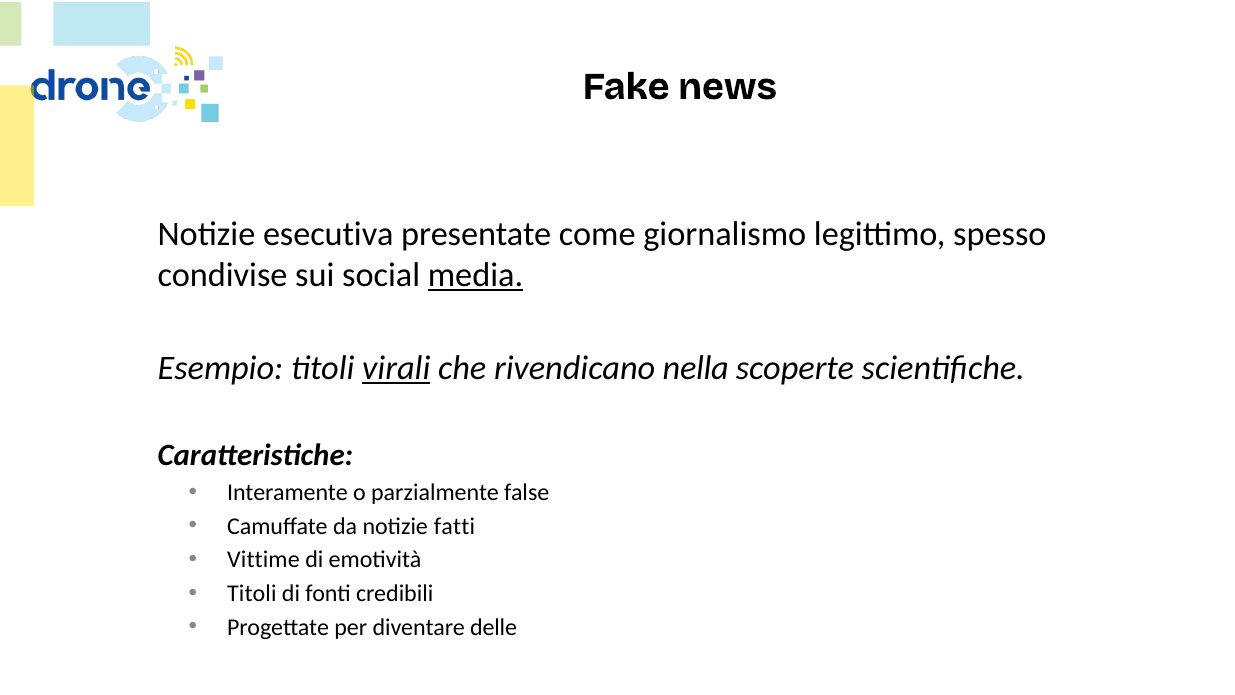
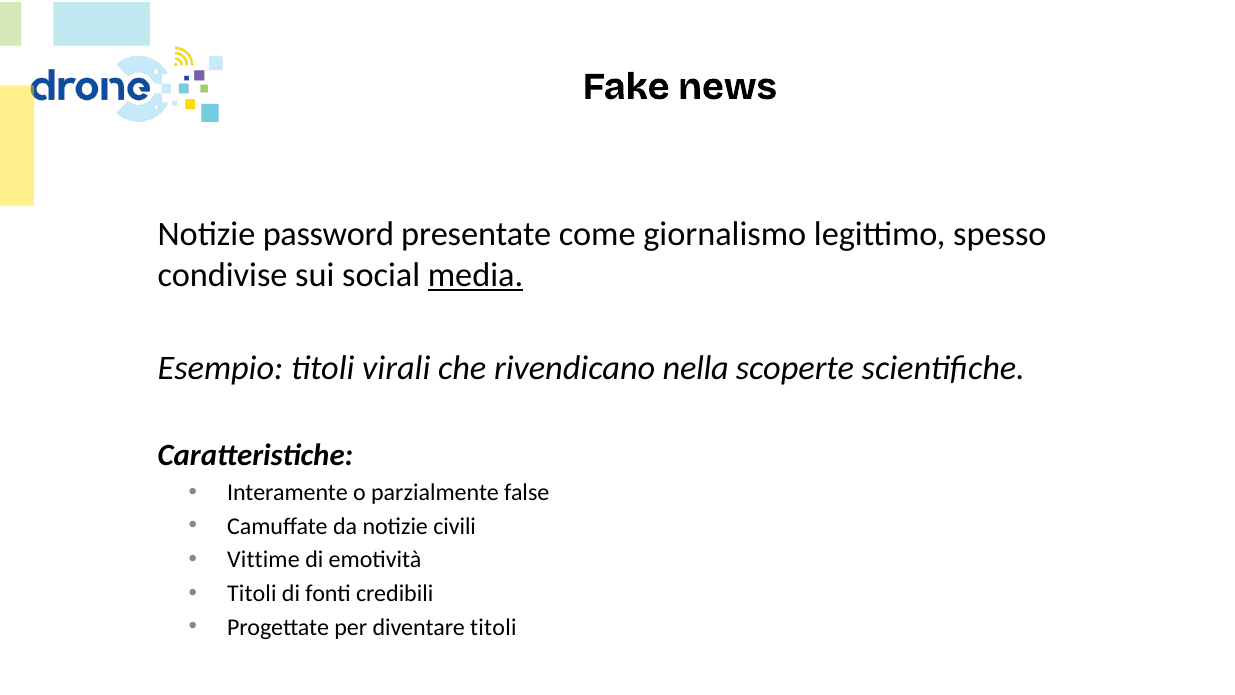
esecutiva: esecutiva -> password (328, 234)
virali underline: present -> none (396, 368)
fatti: fatti -> civili (455, 526)
diventare delle: delle -> titoli (493, 627)
